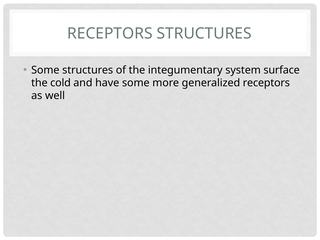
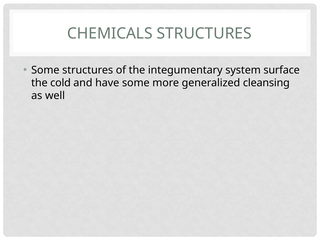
RECEPTORS: RECEPTORS -> CHEMICALS (110, 34)
generalized receptors: receptors -> cleansing (266, 83)
